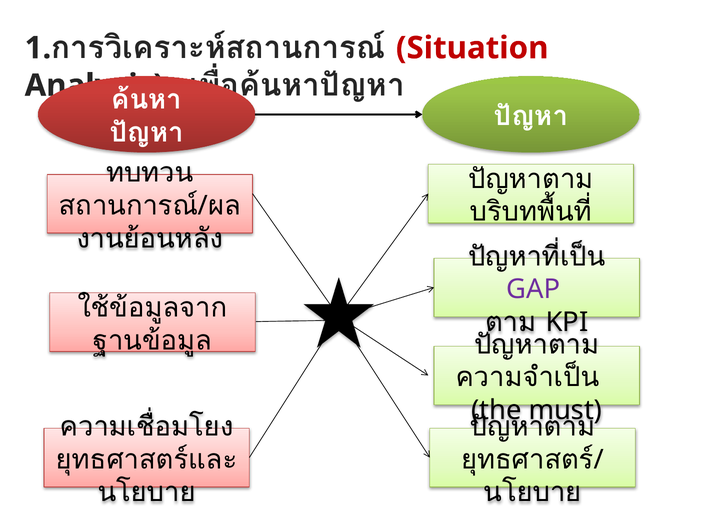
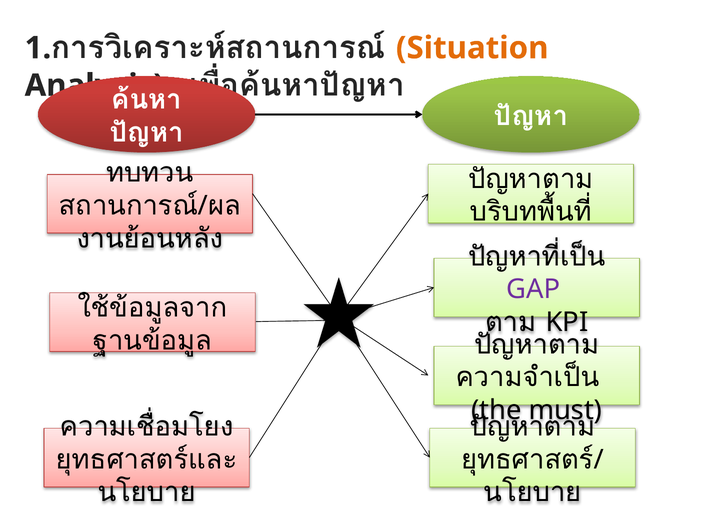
Situation colour: red -> orange (472, 48)
